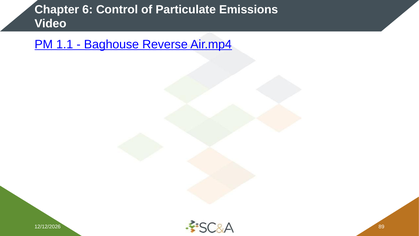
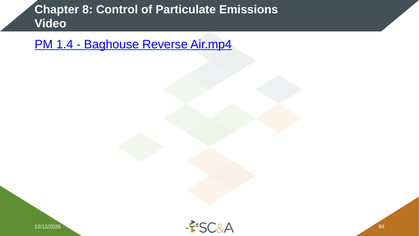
6: 6 -> 8 (88, 9)
1.1: 1.1 -> 1.4 (65, 44)
